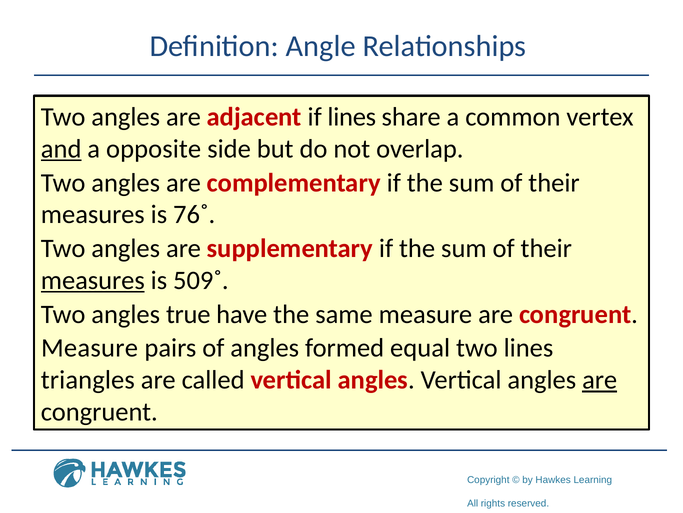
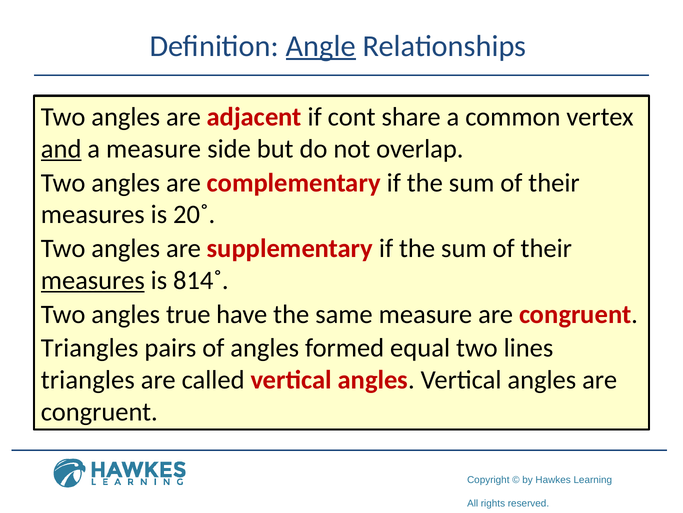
Angle underline: none -> present (321, 46)
if lines: lines -> cont (352, 117)
a opposite: opposite -> measure (154, 149)
76˚: 76˚ -> 20˚ (194, 214)
509˚: 509˚ -> 814˚ (201, 280)
Measure: Measure -> Triangles (90, 348)
are underline: present -> none (600, 380)
